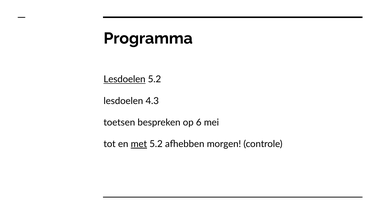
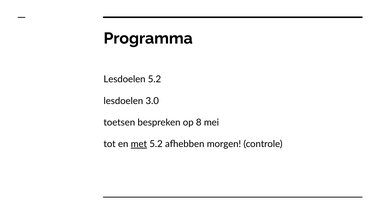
Lesdoelen underline: present -> none (125, 79)
4.3: 4.3 -> 3.0 (152, 101)
6: 6 -> 8 (199, 122)
